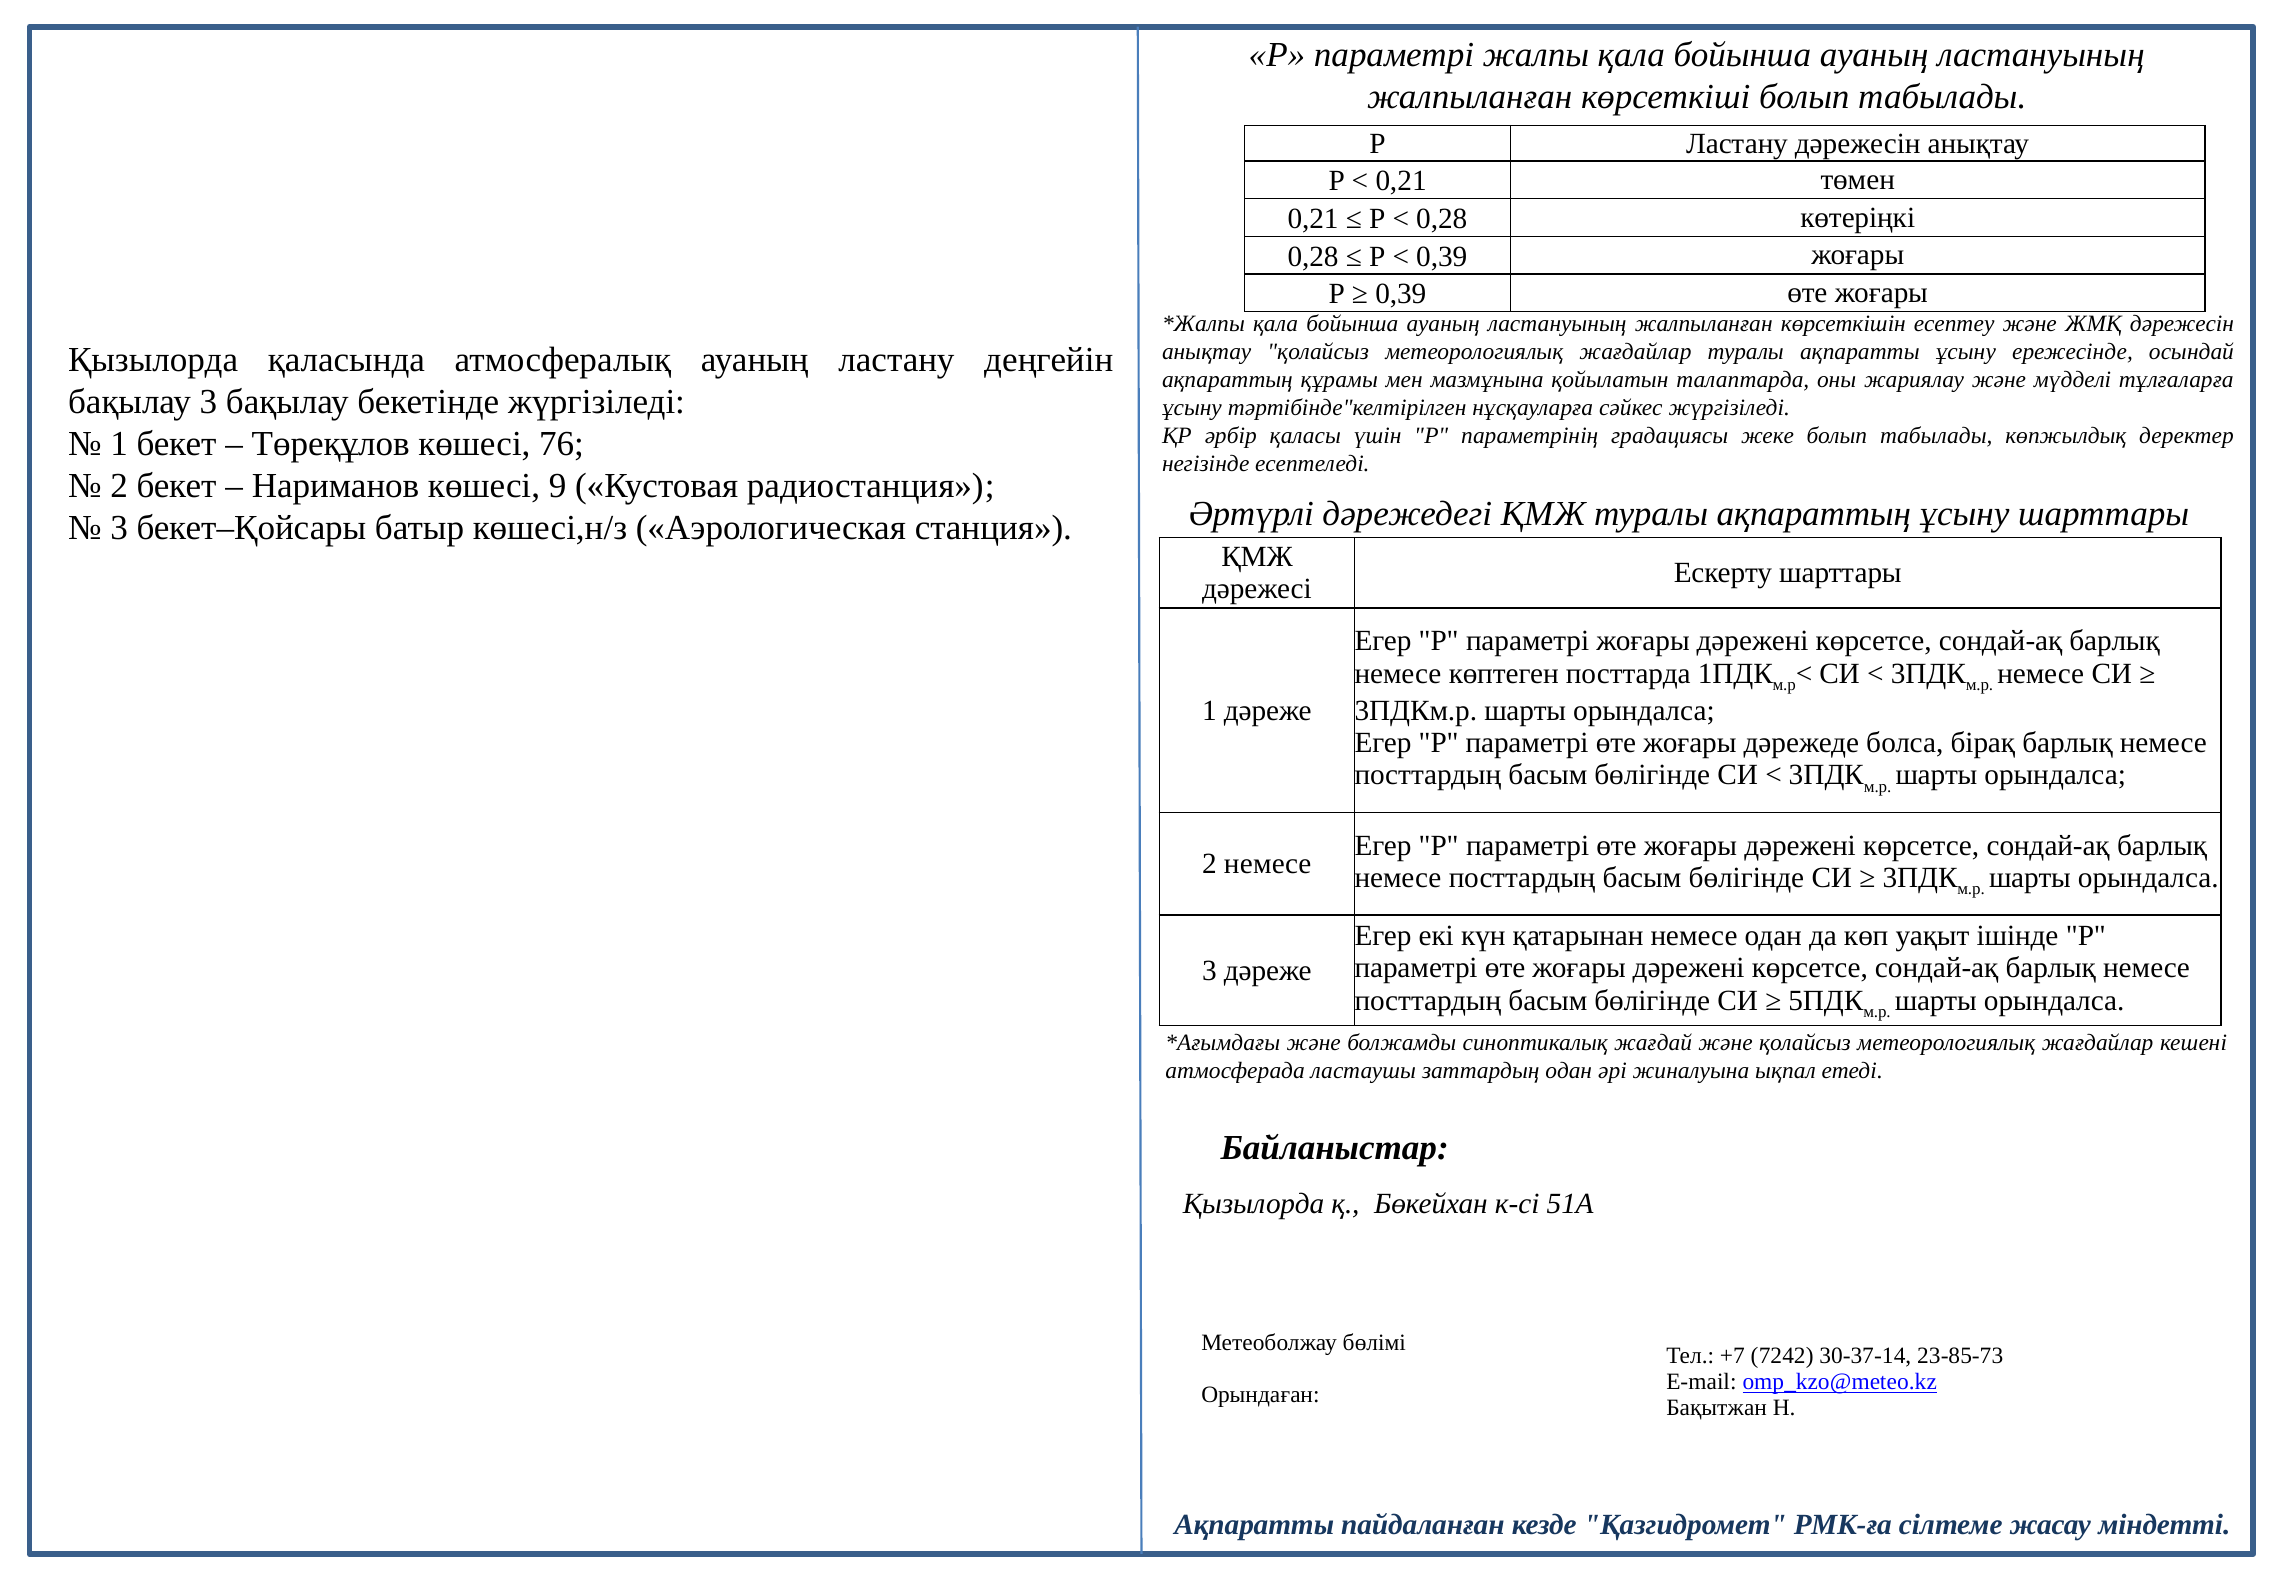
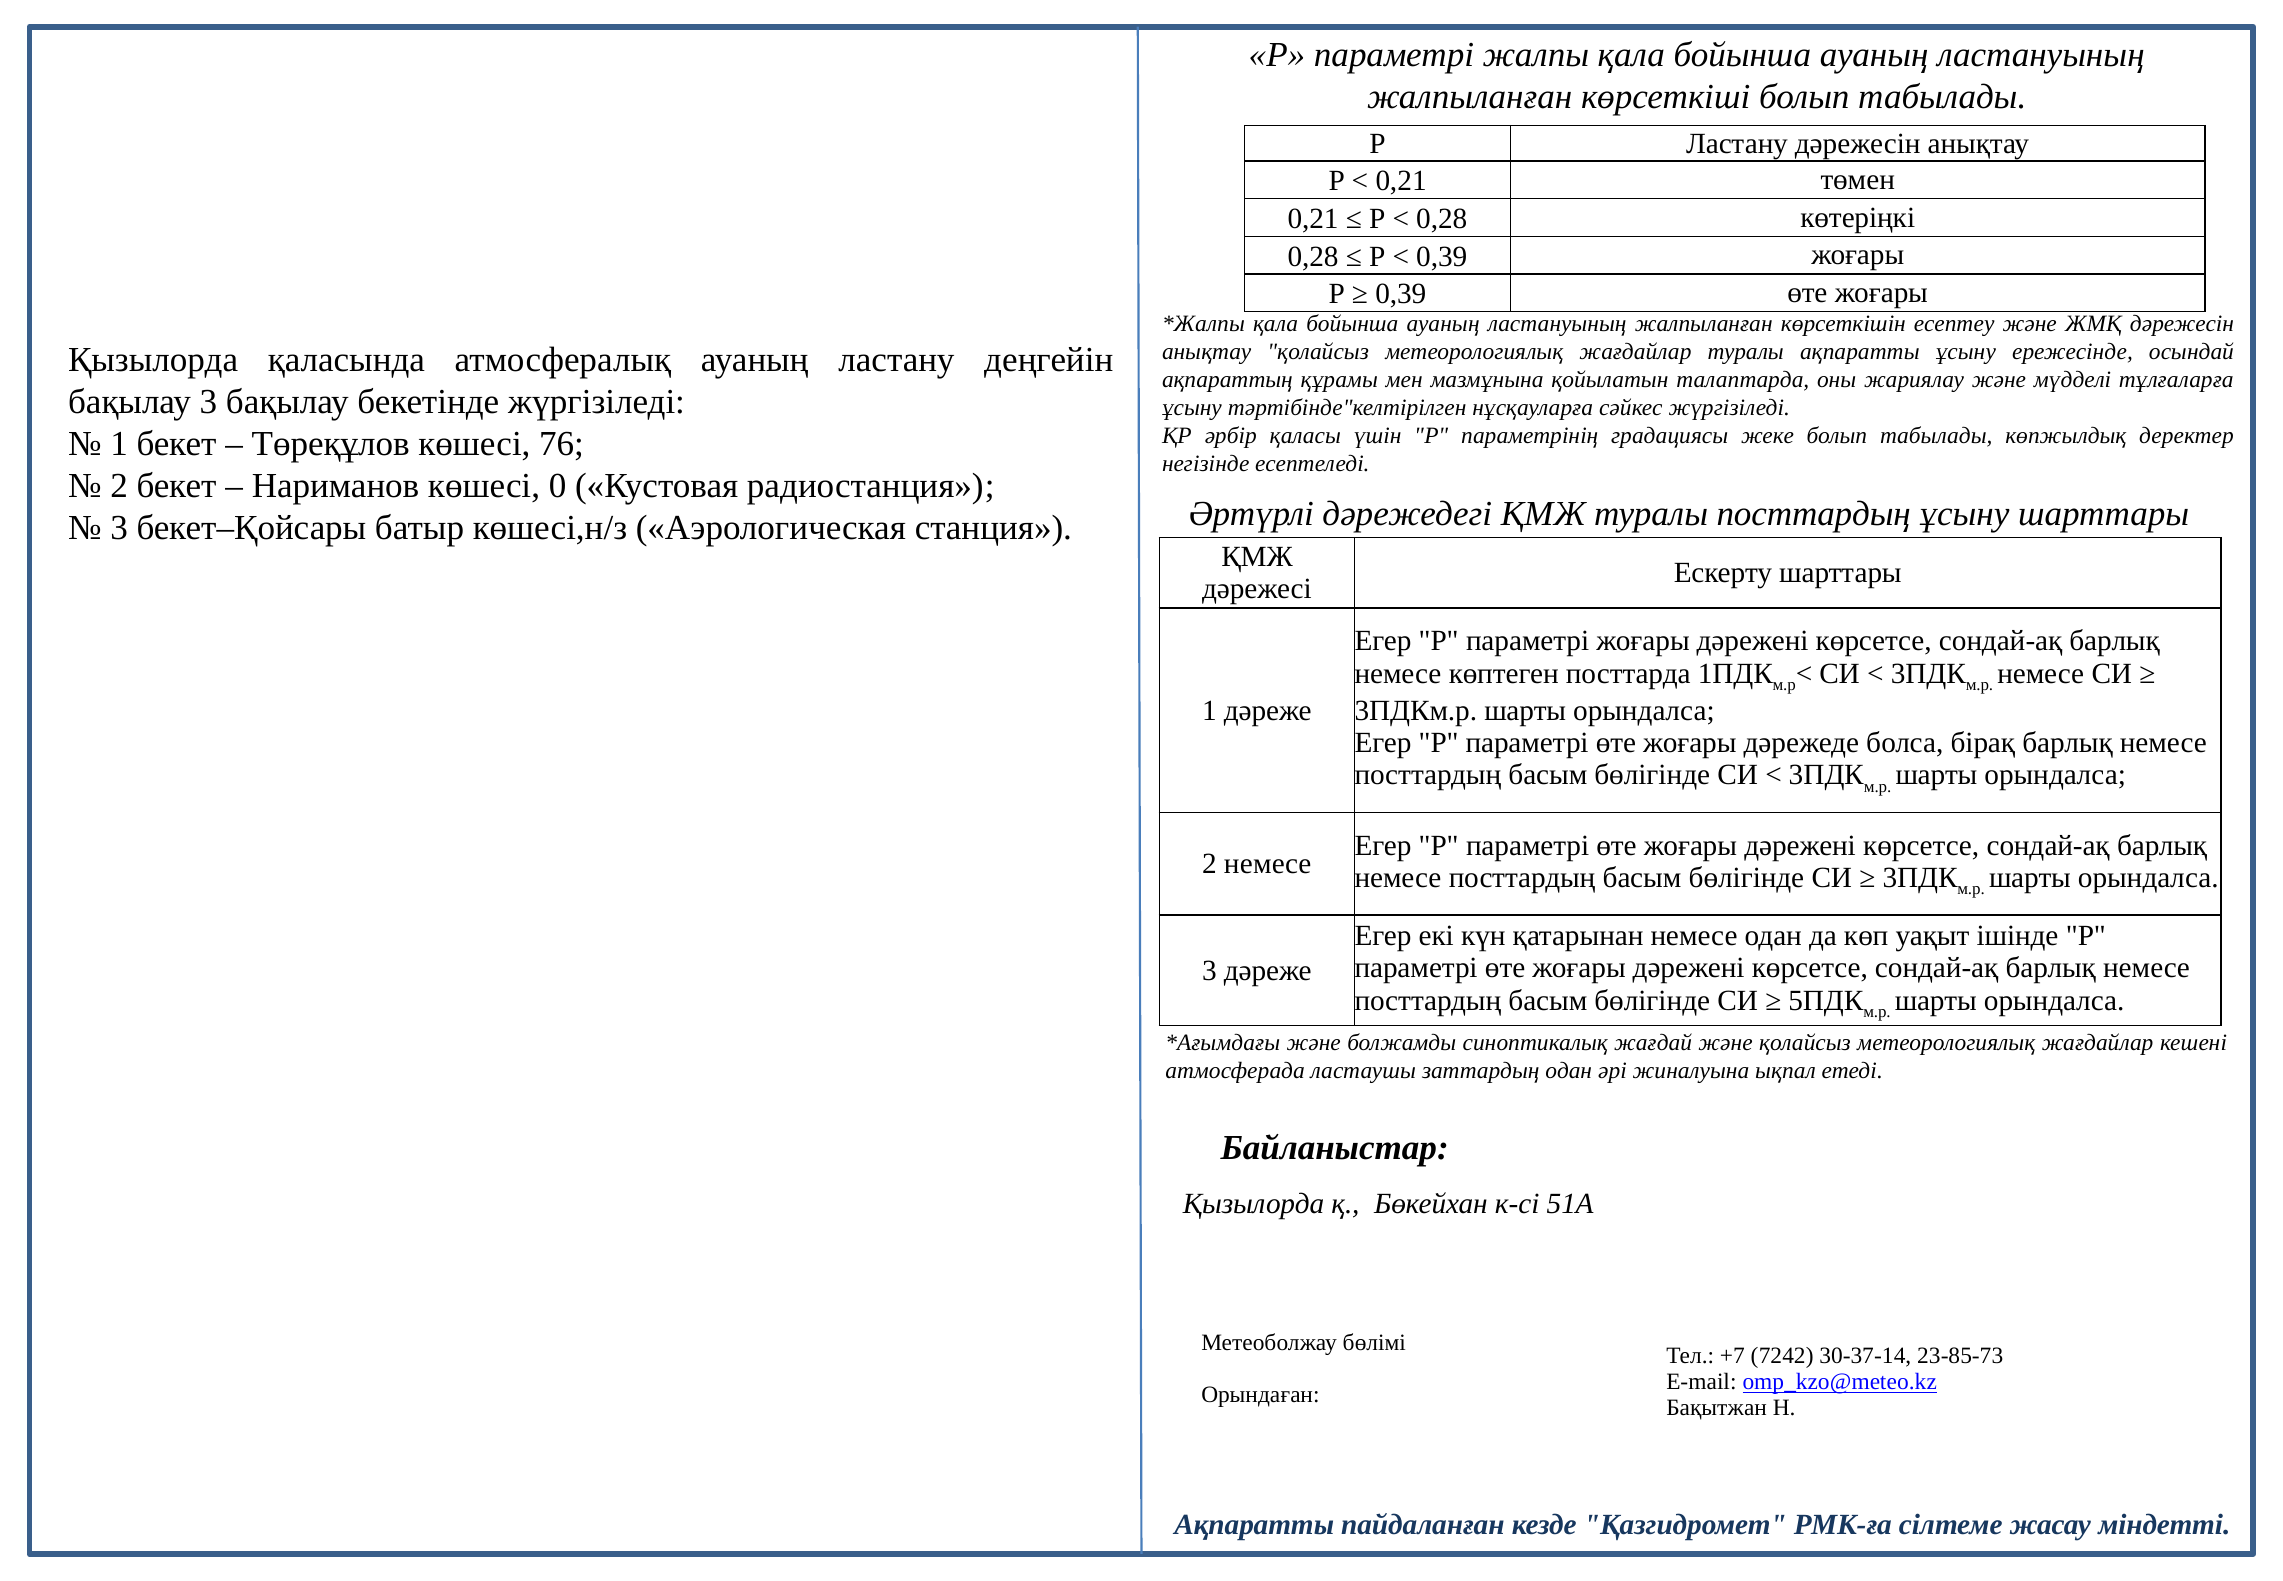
9: 9 -> 0 (558, 486)
туралы ақпараттың: ақпараттың -> посттардың (1814, 514)
